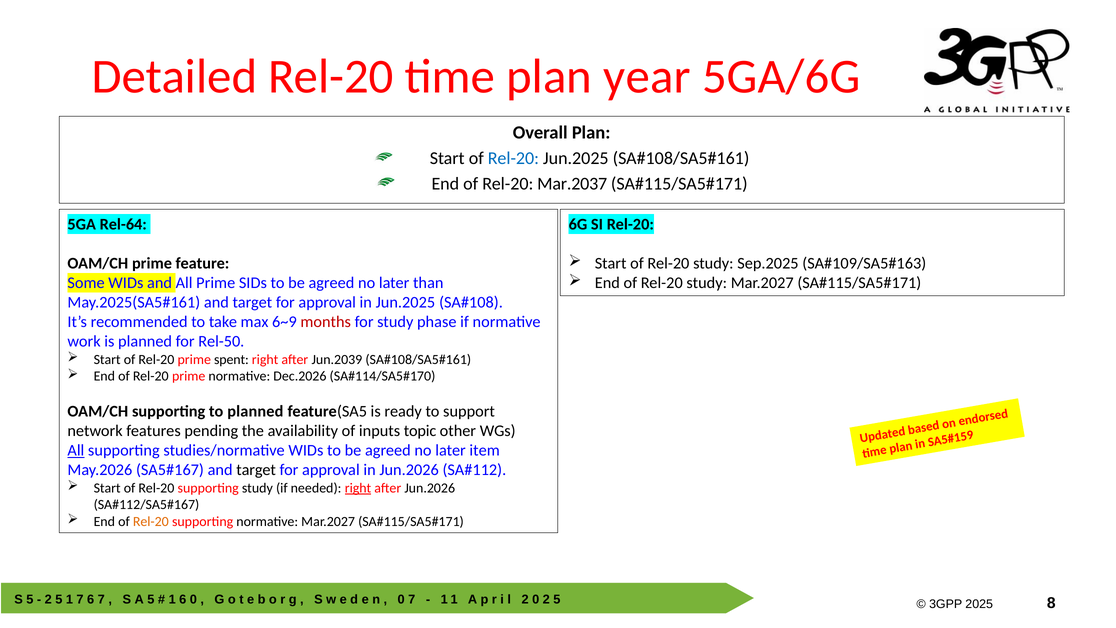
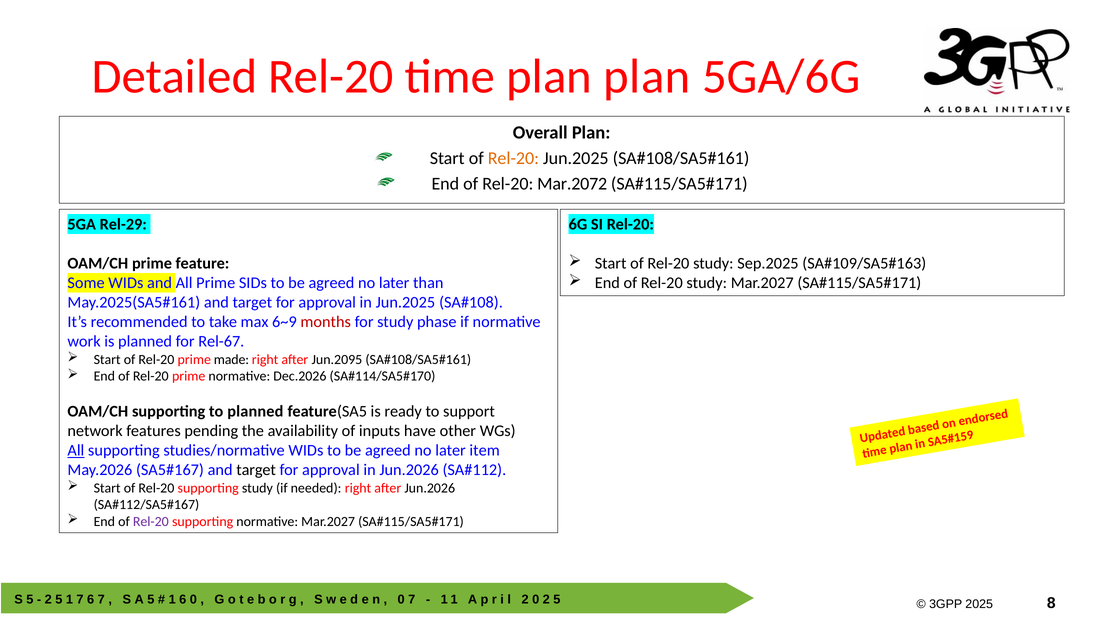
plan year: year -> plan (647, 77)
Rel-20 colour: blue -> orange (513, 158)
Mar.2037: Mar.2037 -> Mar.2072 (572, 183)
Rel-64: Rel-64 -> Rel-29 (123, 224)
Rel-50: Rel-50 -> Rel-67 (221, 341)
spent: spent -> made (231, 359)
Jun.2039: Jun.2039 -> Jun.2095 (337, 359)
topic: topic -> have (420, 431)
right underline: present -> none (358, 488)
Rel-20 colour: orange -> purple (151, 521)
